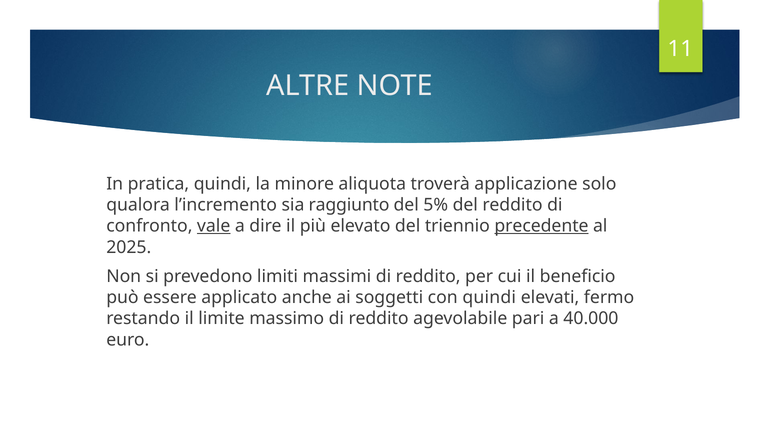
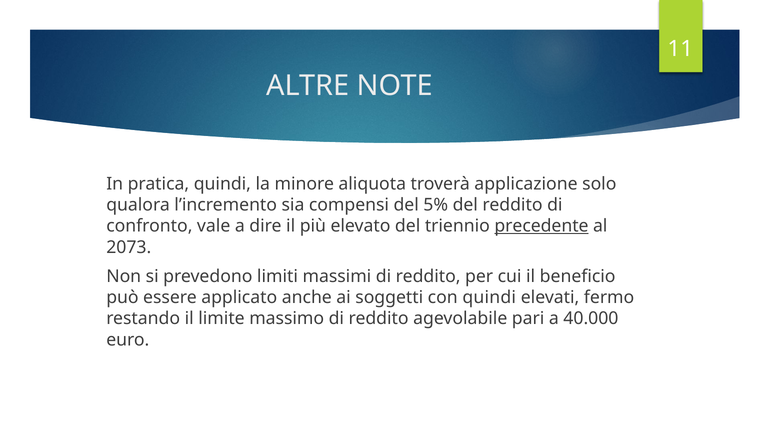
raggiunto: raggiunto -> compensi (349, 205)
vale underline: present -> none (214, 226)
2025: 2025 -> 2073 (129, 247)
